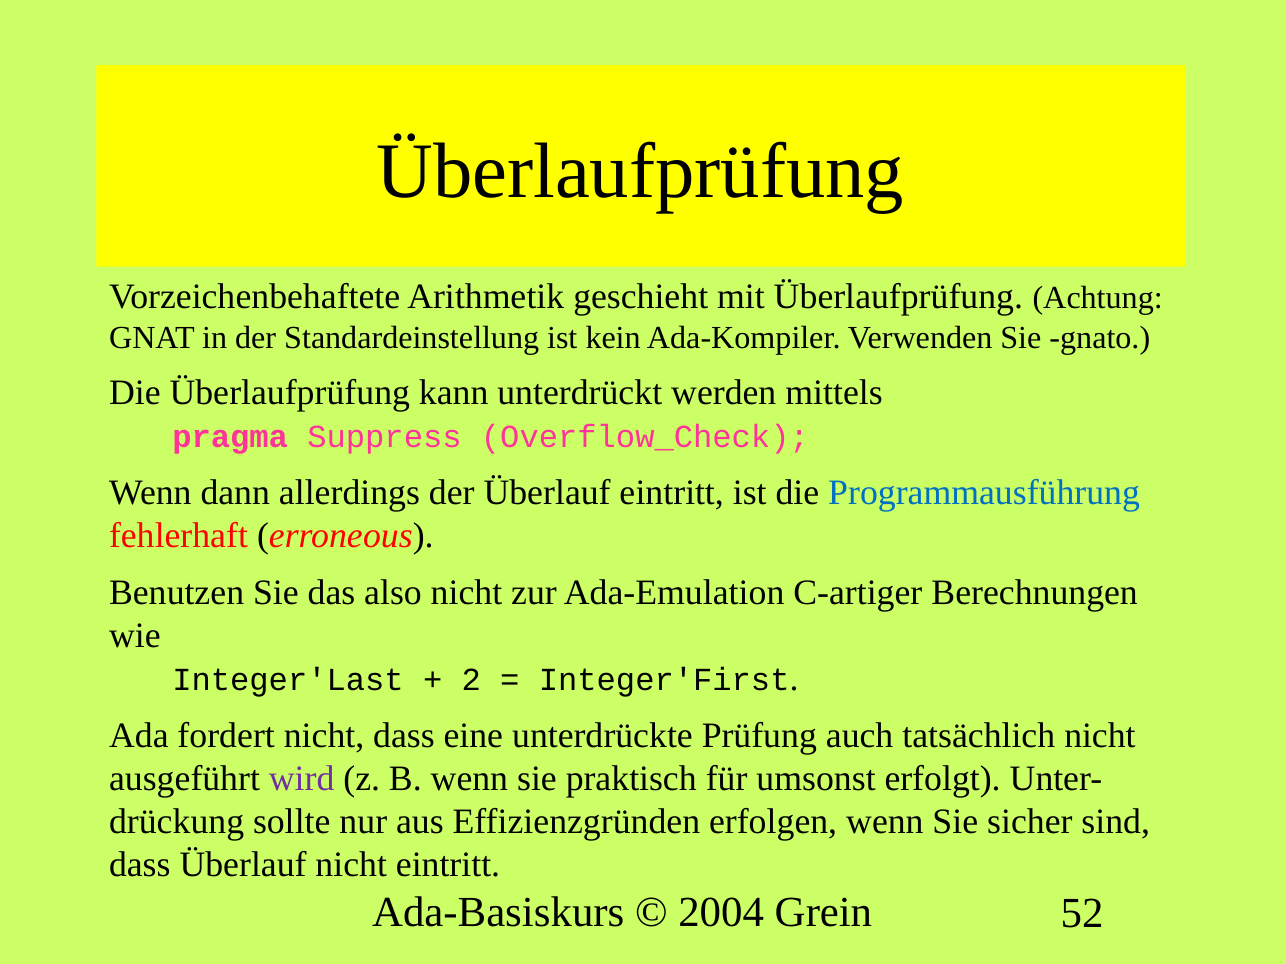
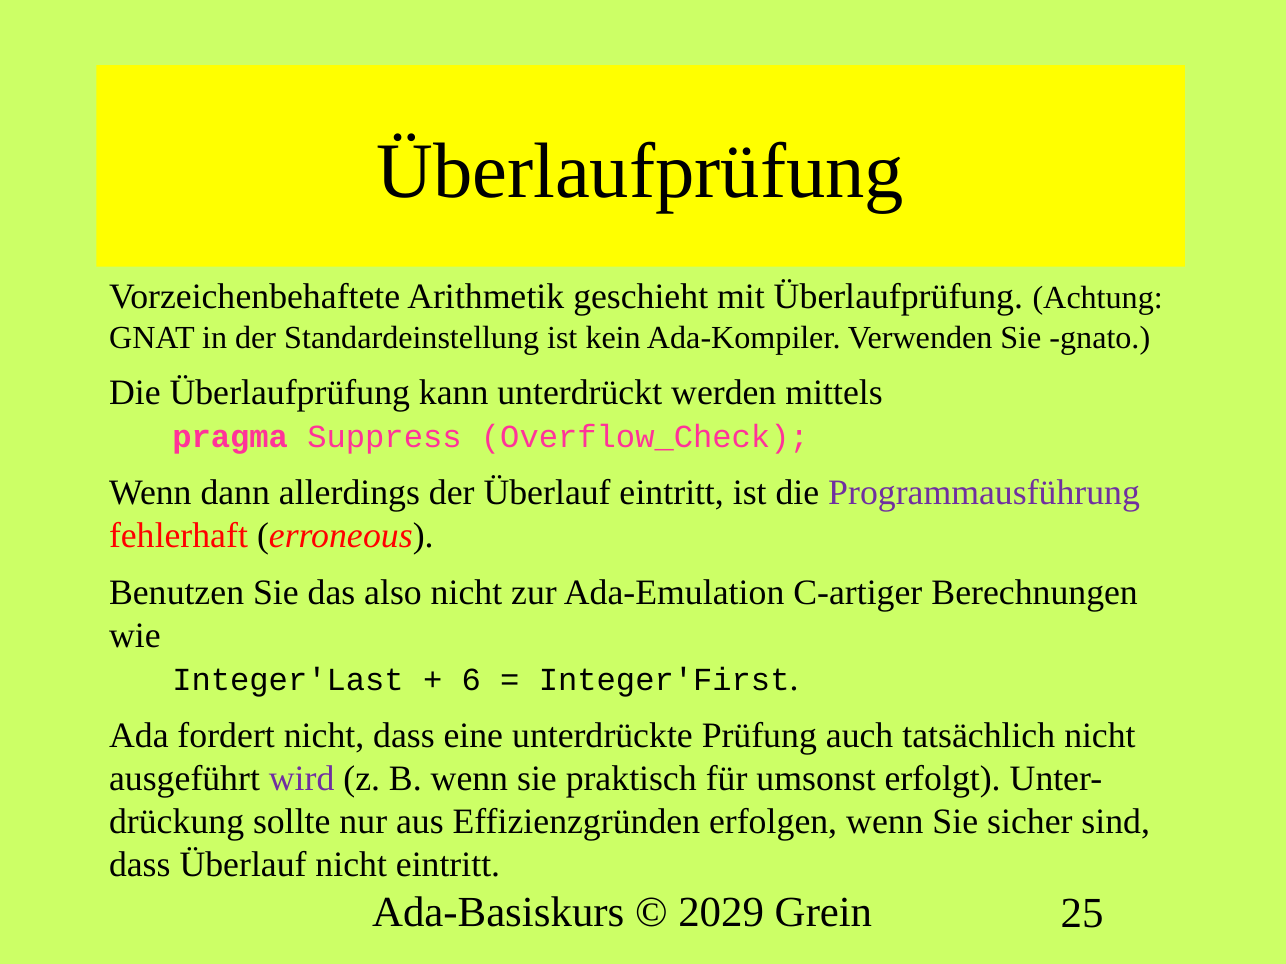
Programmausführung colour: blue -> purple (984, 493)
2: 2 -> 6 (471, 680)
2004: 2004 -> 2029 (721, 913)
52: 52 -> 25 (1082, 914)
